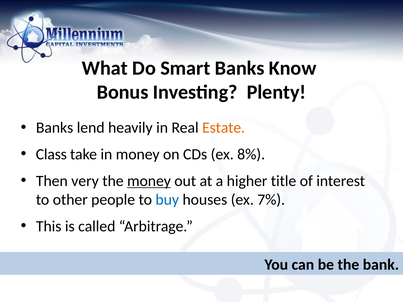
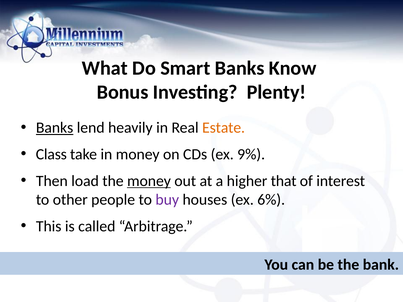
Banks underline: none -> present (55, 128)
8%: 8% -> 9% (251, 154)
very: very -> load (85, 181)
title: title -> that (284, 181)
buy colour: blue -> purple (167, 200)
7%: 7% -> 6% (271, 200)
